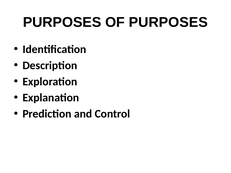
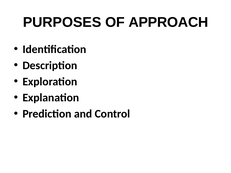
OF PURPOSES: PURPOSES -> APPROACH (168, 22)
